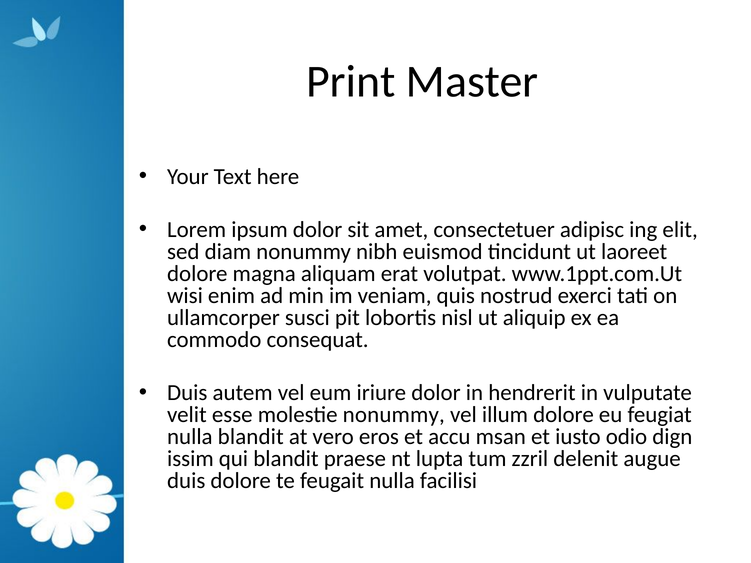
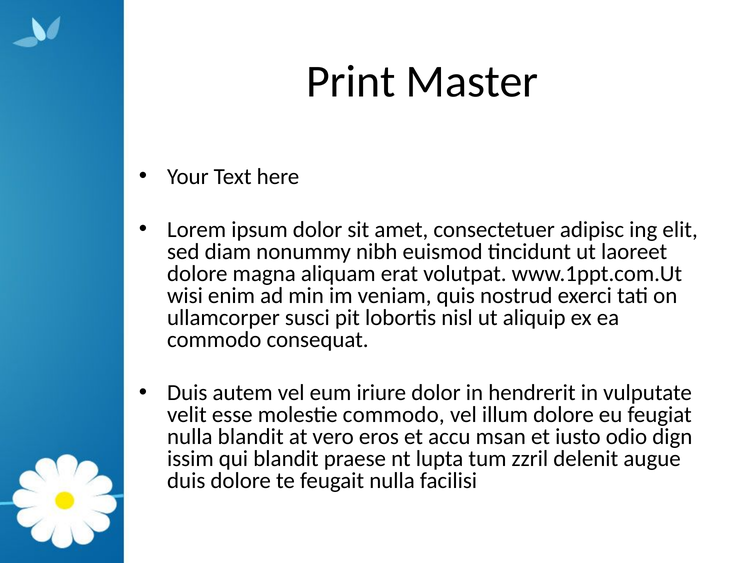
molestie nonummy: nonummy -> commodo (394, 415)
